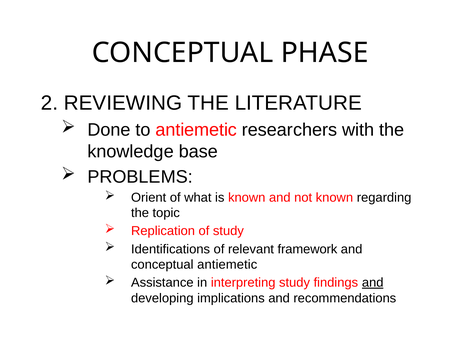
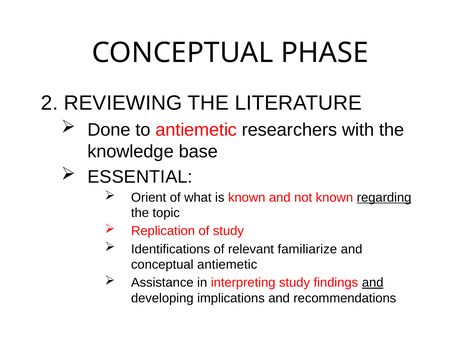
PROBLEMS: PROBLEMS -> ESSENTIAL (140, 177)
regarding underline: none -> present (384, 198)
framework: framework -> familiarize (307, 250)
